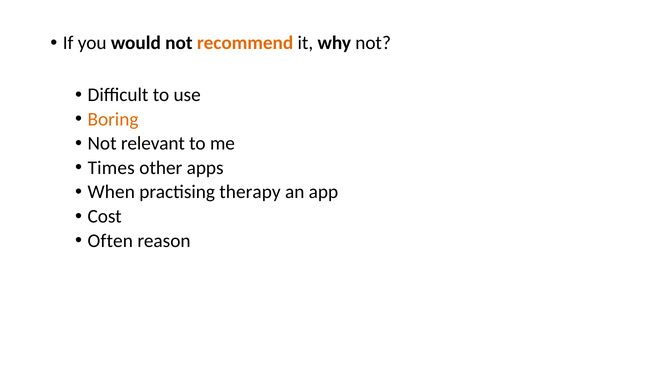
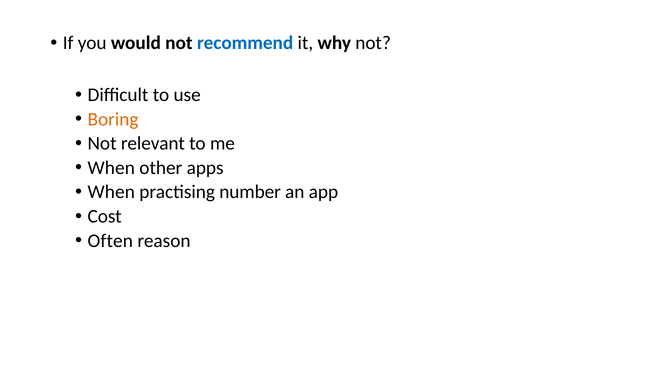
recommend colour: orange -> blue (245, 43)
Times: Times -> When (111, 168)
therapy: therapy -> number (250, 192)
